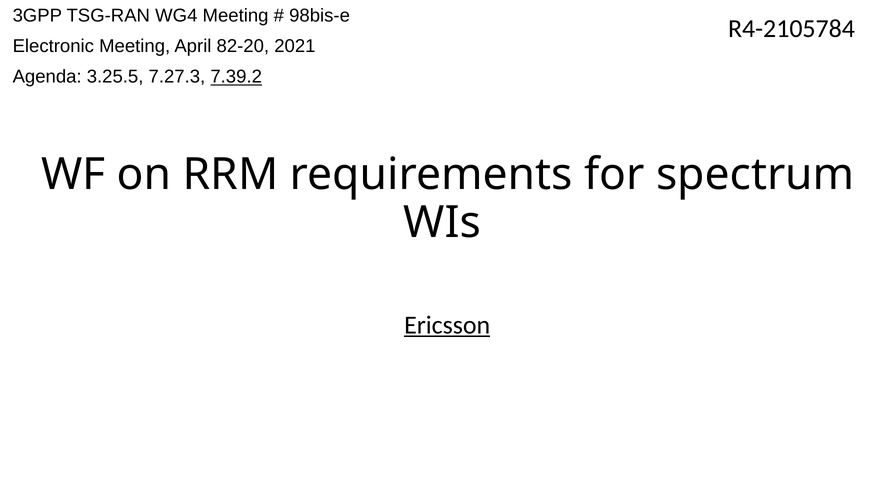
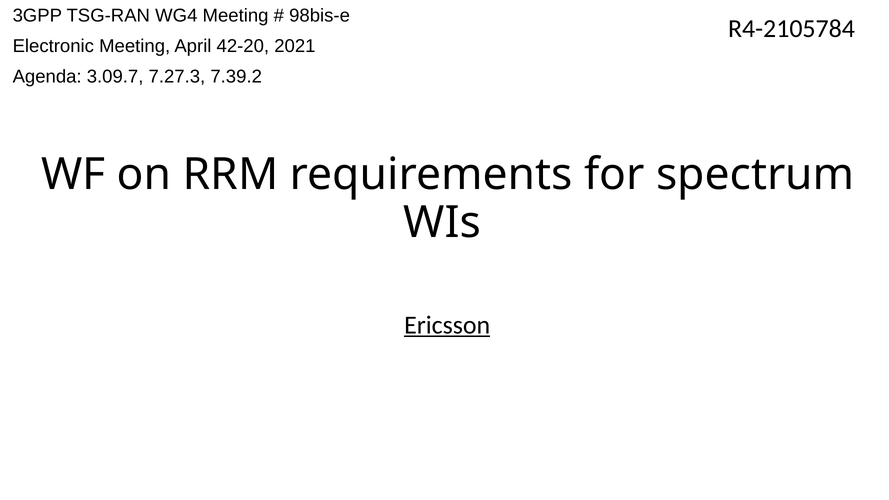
82-20: 82-20 -> 42-20 (243, 46)
3.25.5: 3.25.5 -> 3.09.7 (115, 77)
7.39.2 underline: present -> none (236, 77)
